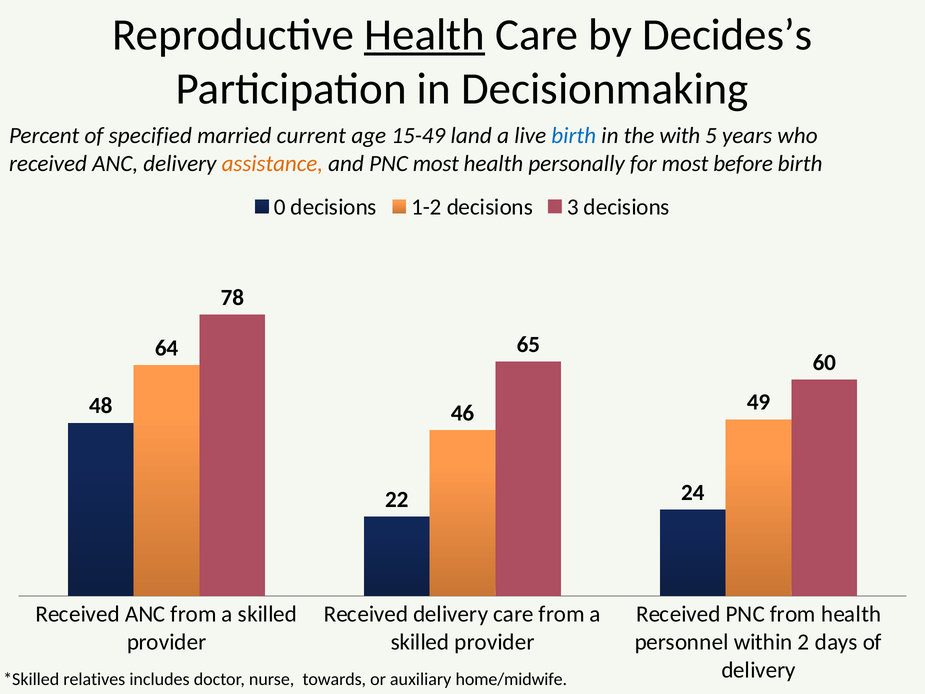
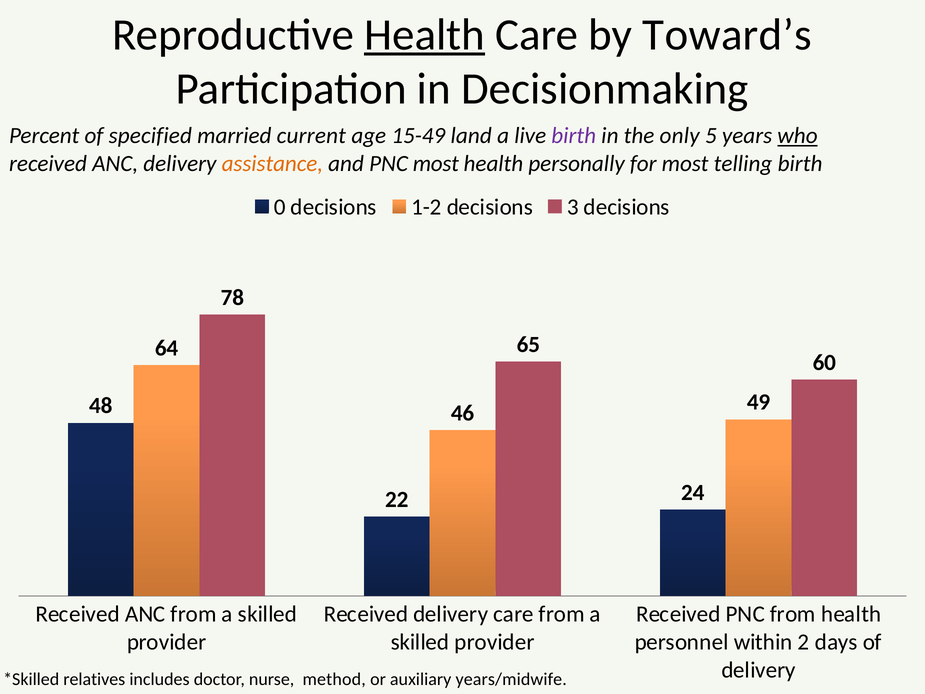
Decides’s: Decides’s -> Toward’s (727, 35)
birth colour: blue -> purple (574, 136)
with: with -> only (680, 136)
who underline: none -> present (797, 136)
before: before -> telling (743, 163)
towards: towards -> method (334, 679)
home/midwife: home/midwife -> years/midwife (511, 679)
